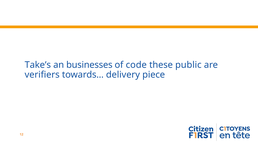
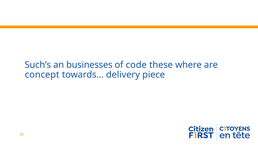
Take’s: Take’s -> Such’s (38, 65)
public: public -> where (188, 65)
verifiers: verifiers -> concept (42, 75)
